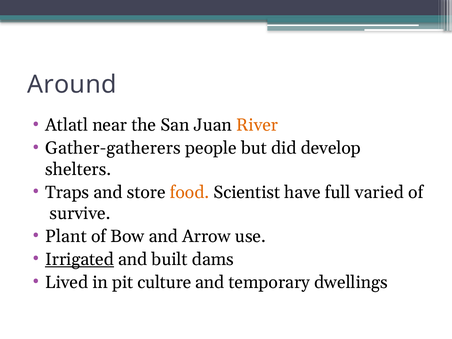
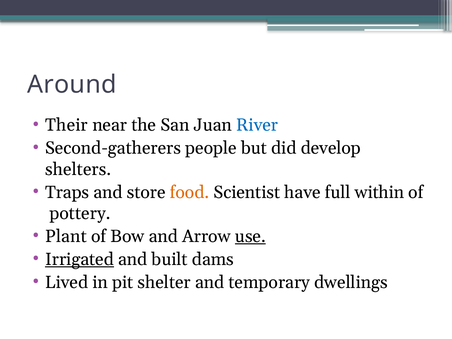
Atlatl: Atlatl -> Their (67, 125)
River colour: orange -> blue (257, 125)
Gather-gatherers: Gather-gatherers -> Second-gatherers (113, 148)
varied: varied -> within (379, 192)
survive: survive -> pottery (80, 213)
use underline: none -> present (250, 236)
culture: culture -> shelter (164, 282)
